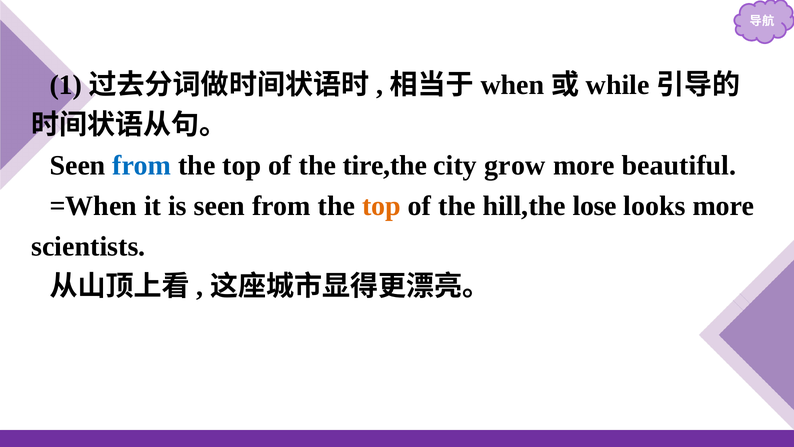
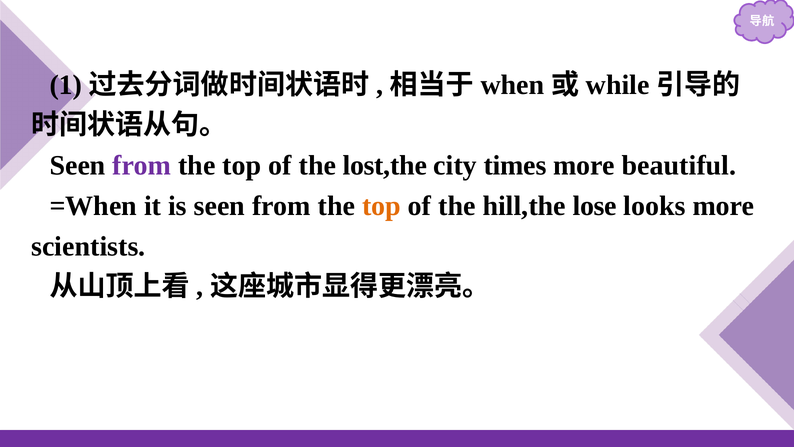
from colour: blue -> purple (142, 165)
tire,the: tire,the -> lost,the (385, 165)
grow: grow -> times (515, 165)
